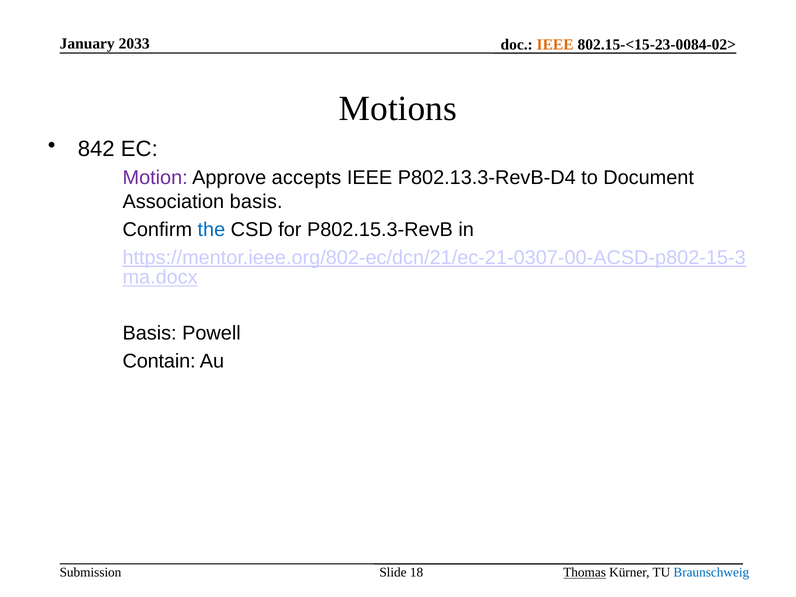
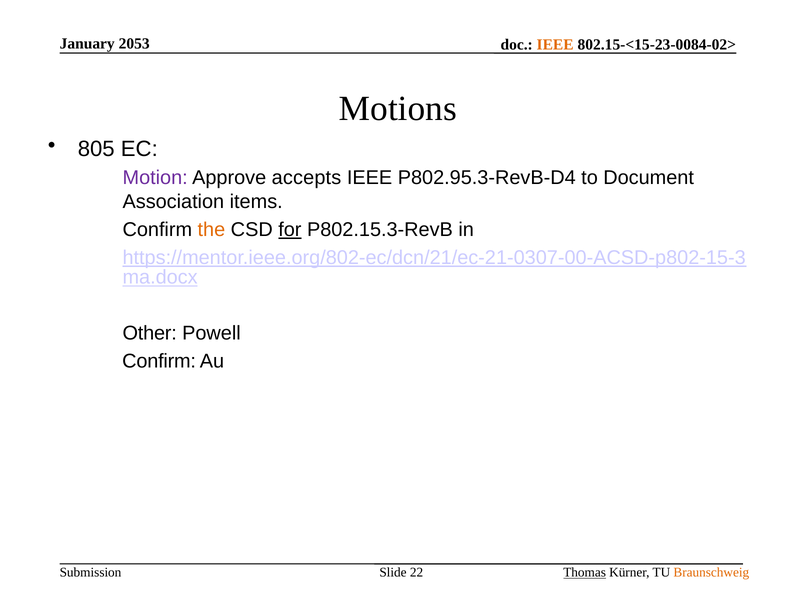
2033: 2033 -> 2053 (134, 43)
842: 842 -> 805 (96, 149)
P802.13.3-RevB-D4: P802.13.3-RevB-D4 -> P802.95.3-RevB-D4 (487, 178)
Association basis: basis -> items (256, 202)
the colour: blue -> orange (211, 230)
for underline: none -> present (290, 230)
Basis: Basis -> Other (150, 333)
Contain: Contain -> Confirm (159, 361)
18: 18 -> 22 (417, 573)
Braunschweig colour: blue -> orange (711, 573)
